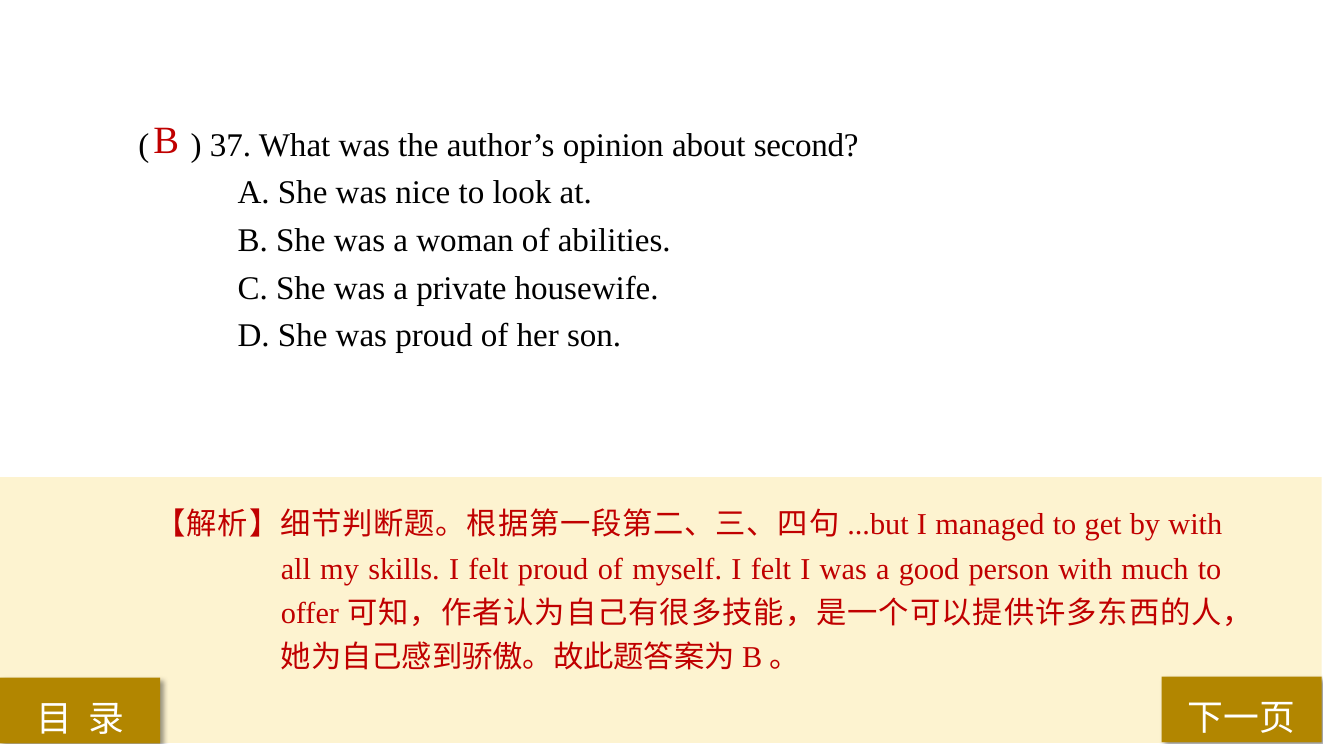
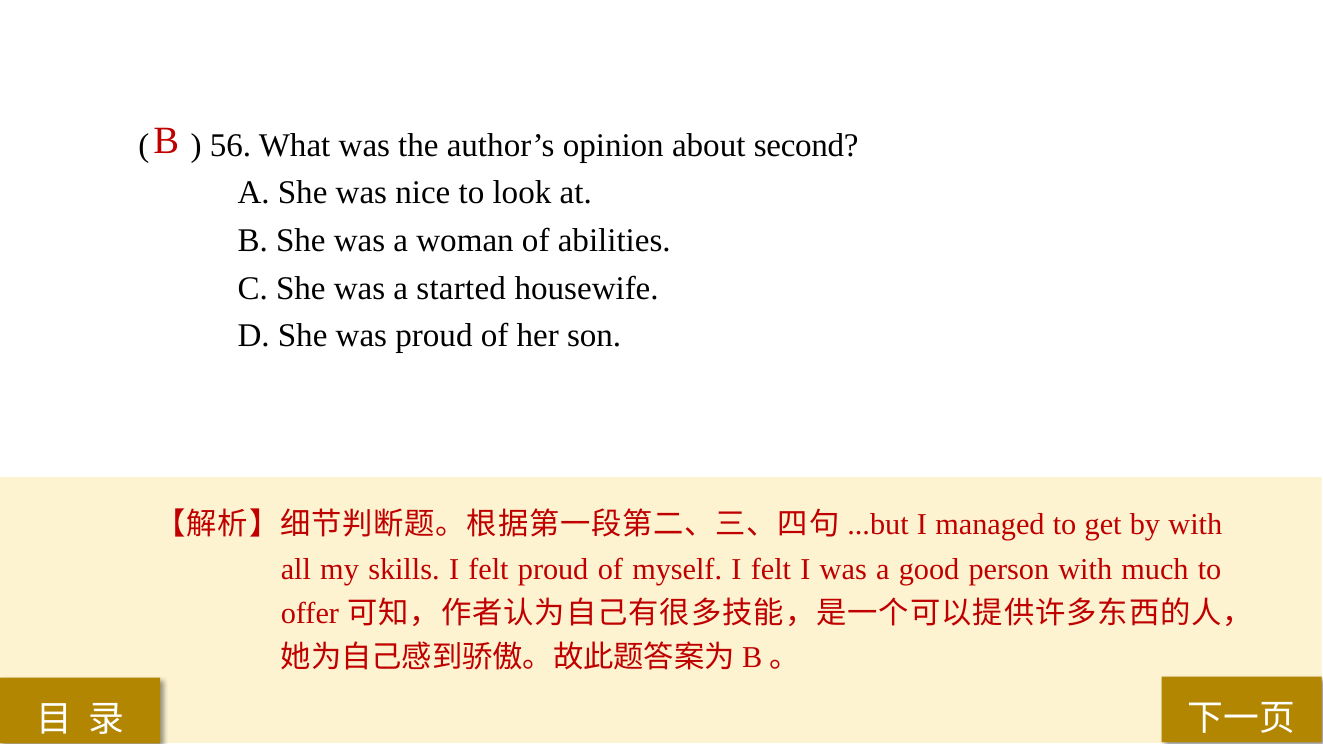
37: 37 -> 56 (231, 145)
private: private -> started (461, 288)
